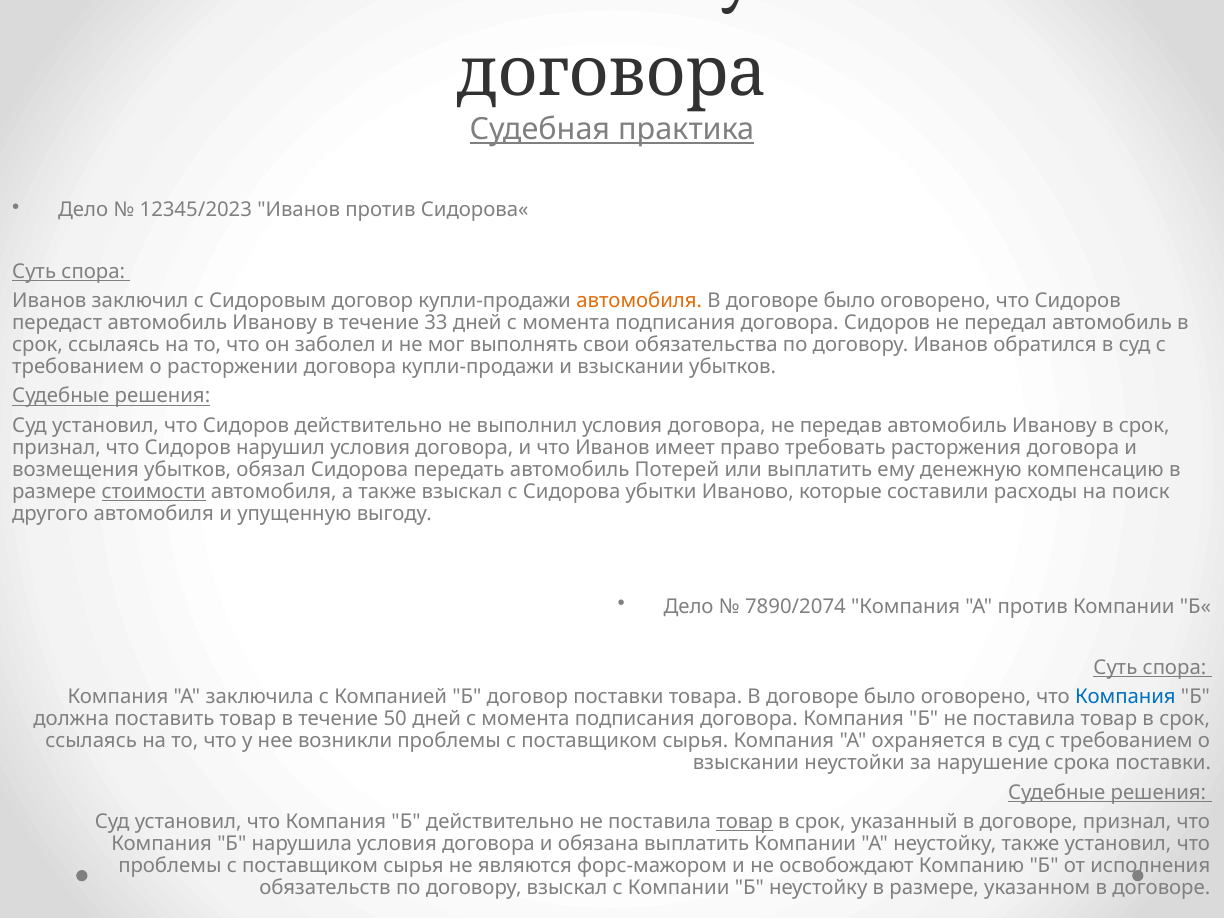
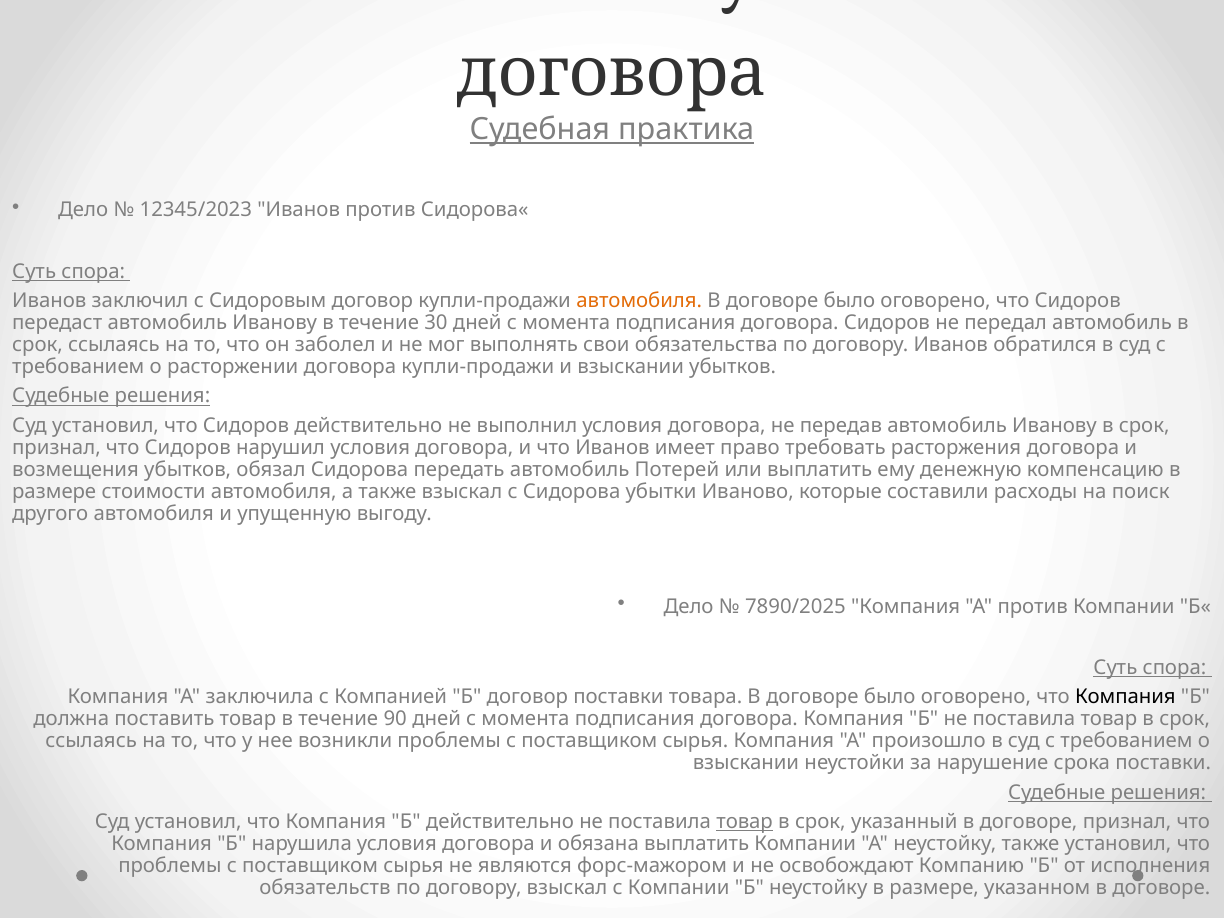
33: 33 -> 30 (436, 323)
стоимости underline: present -> none (154, 492)
7890/2074: 7890/2074 -> 7890/2025 (795, 607)
Компания colour: blue -> black (1125, 697)
50: 50 -> 90 (395, 719)
охраняется: охраняется -> произошло (929, 741)
